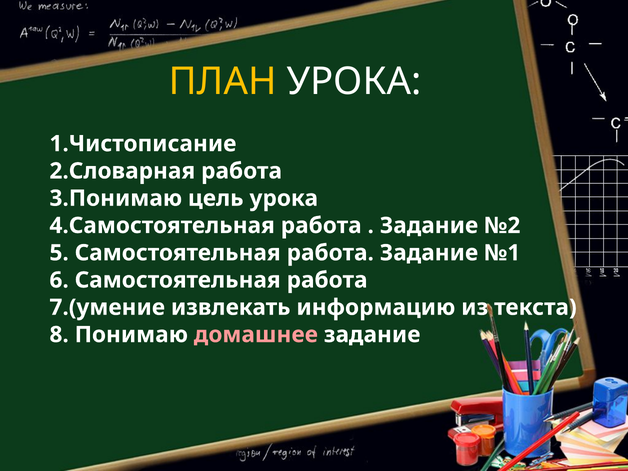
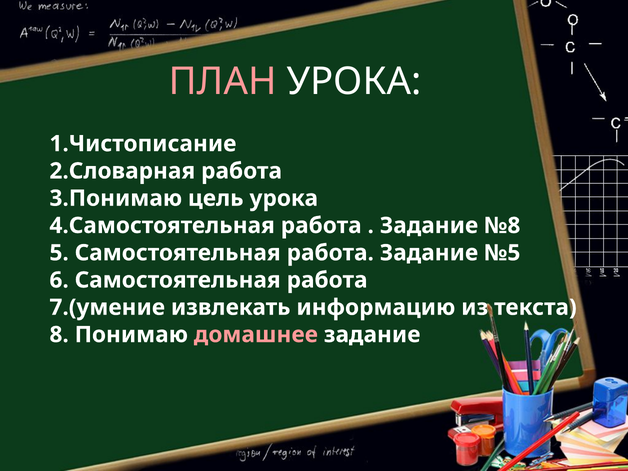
ПЛАН colour: yellow -> pink (223, 82)
№2: №2 -> №8 (502, 226)
№1: №1 -> №5 (502, 253)
